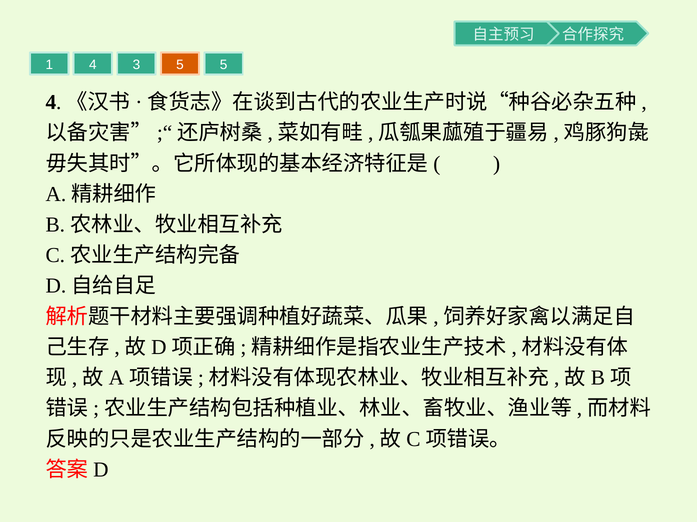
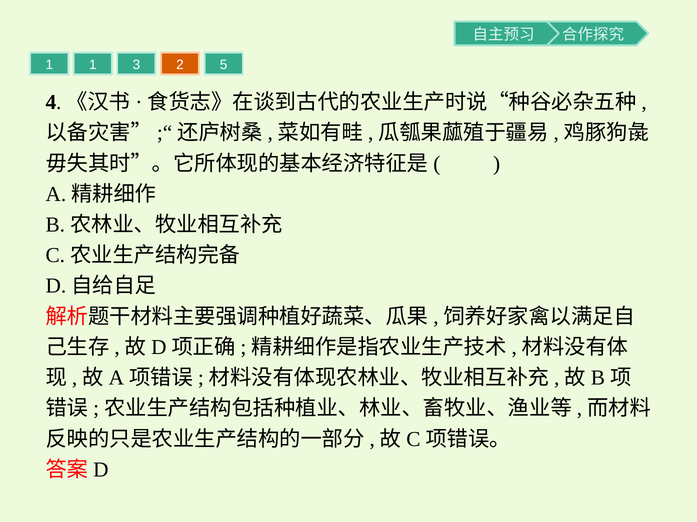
1 4: 4 -> 1 (93, 65)
3 5: 5 -> 2 (180, 65)
